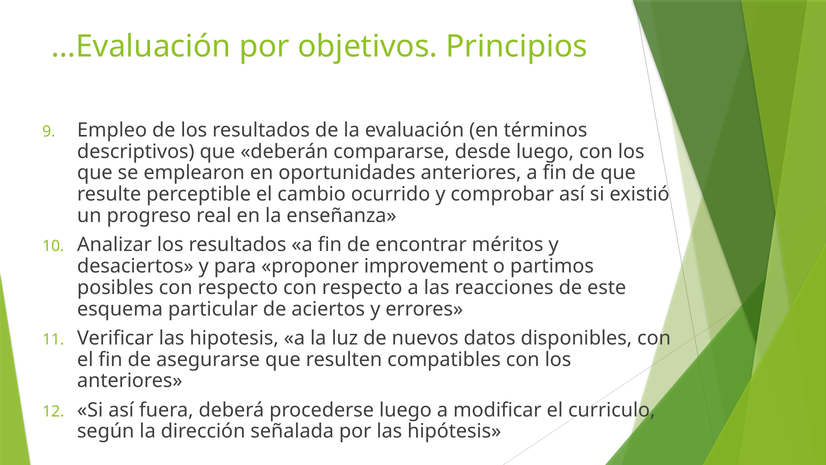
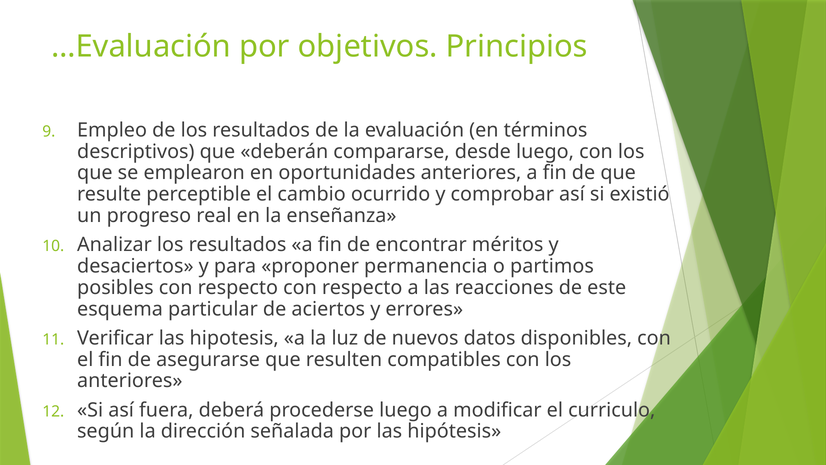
improvement: improvement -> permanencia (426, 266)
